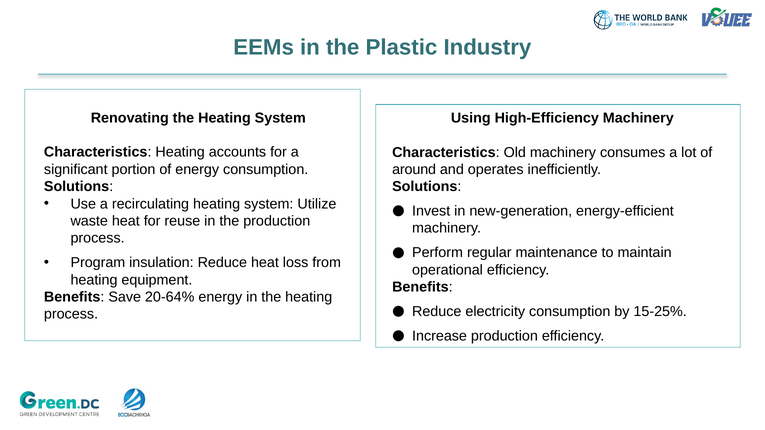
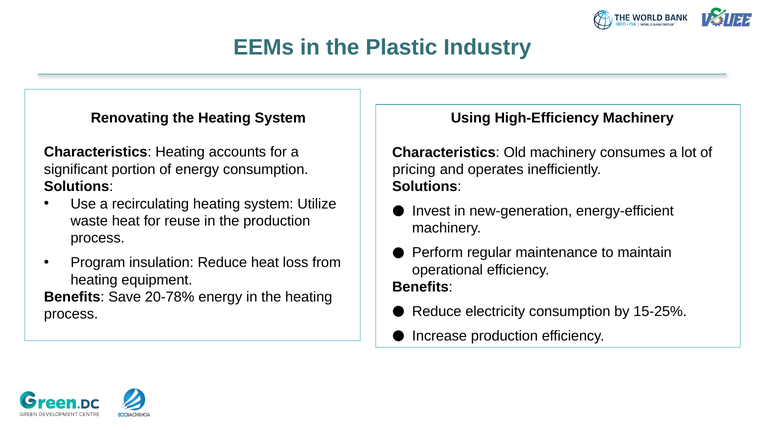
around: around -> pricing (414, 170)
20-64%: 20-64% -> 20-78% (170, 297)
